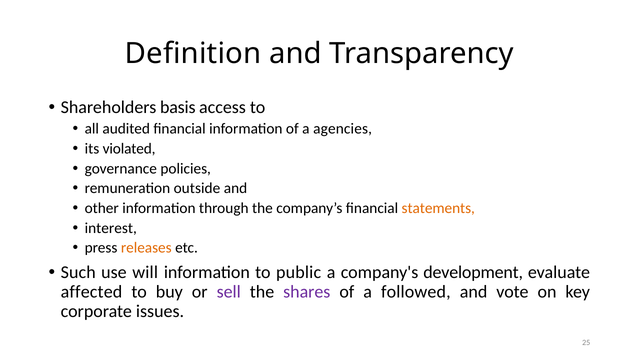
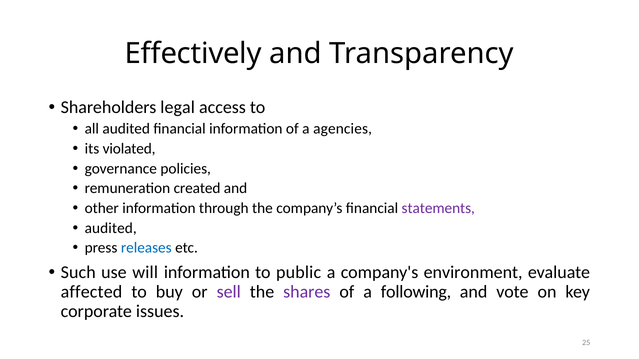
Definition: Definition -> Effectively (193, 54)
basis: basis -> legal (178, 108)
outside: outside -> created (197, 189)
statements colour: orange -> purple (438, 208)
interest: interest -> audited (111, 228)
releases colour: orange -> blue (146, 248)
development: development -> environment (473, 273)
followed: followed -> following (416, 292)
